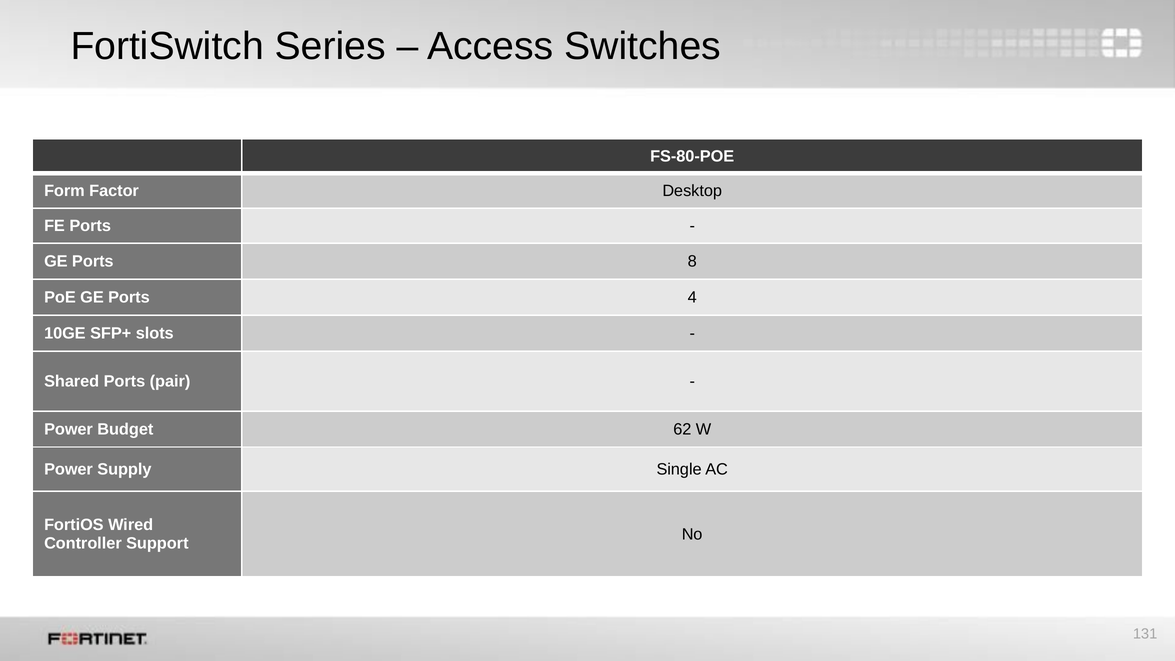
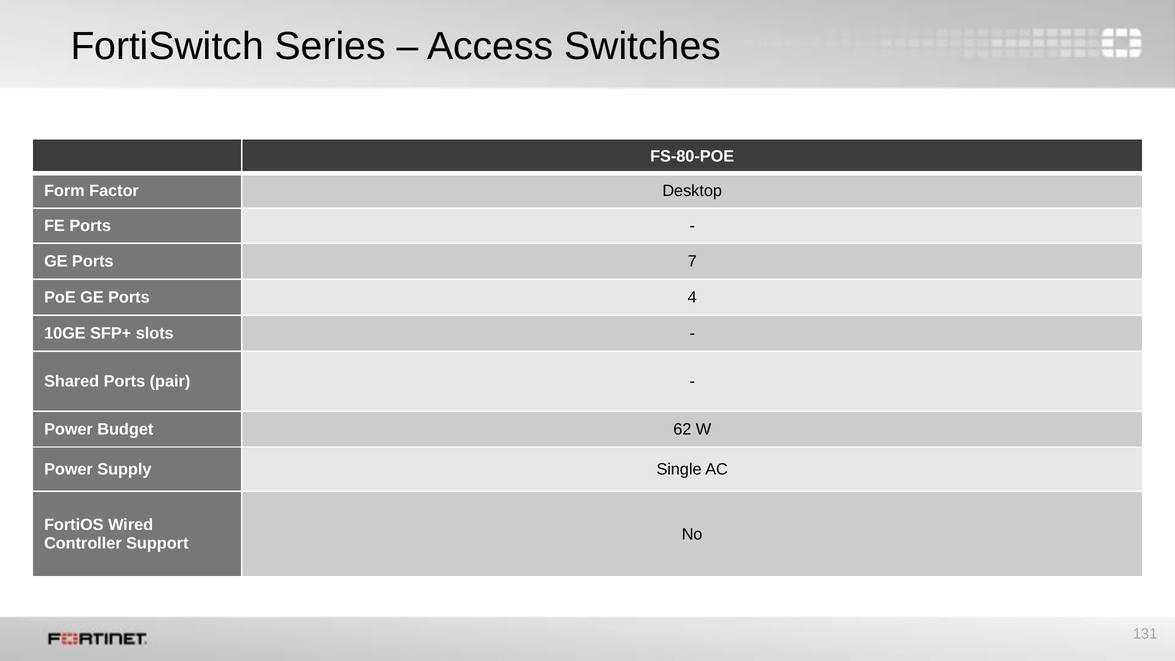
8: 8 -> 7 (692, 262)
